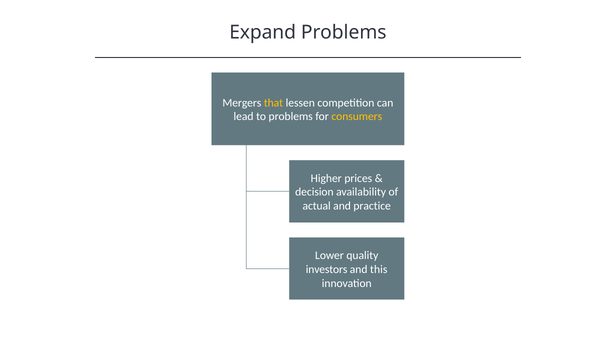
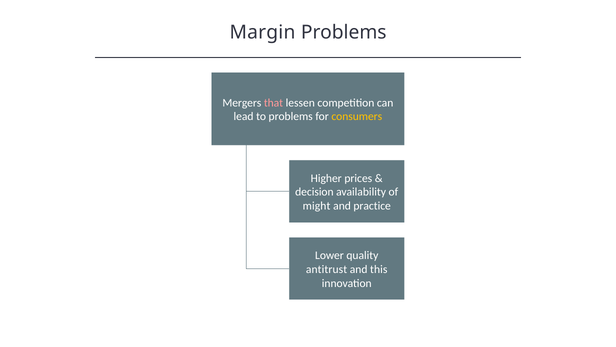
Expand: Expand -> Margin (262, 32)
that colour: yellow -> pink (273, 103)
actual: actual -> might (317, 206)
investors: investors -> antitrust (327, 269)
